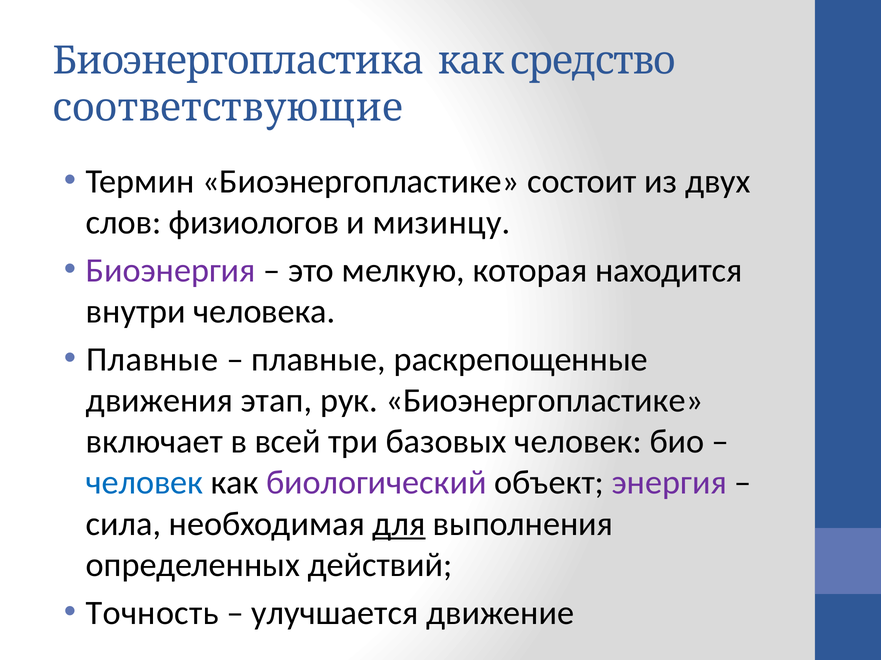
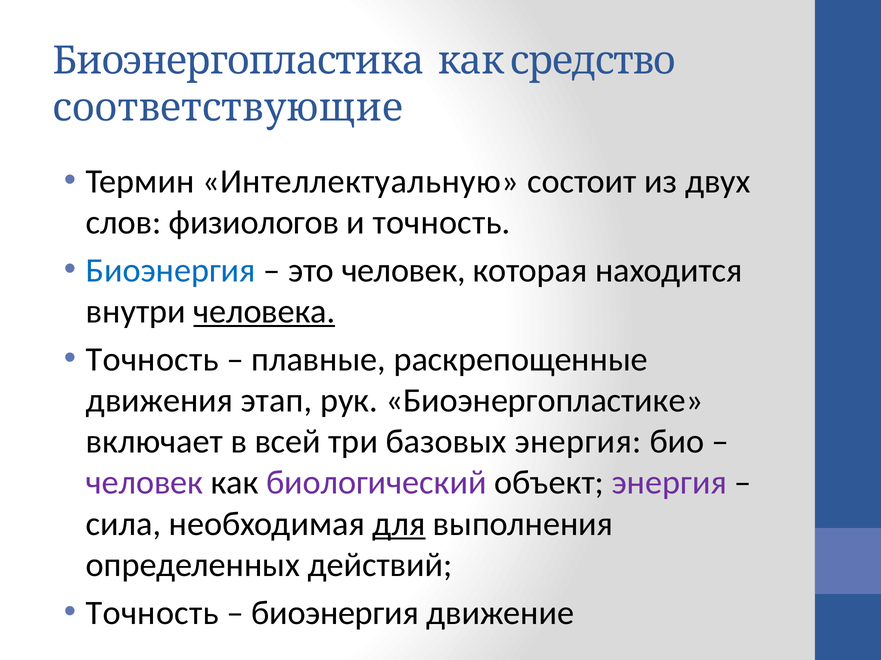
Термин Биоэнергопластике: Биоэнергопластике -> Интеллектуальную (361, 182)
и мизинцу: мизинцу -> точность (442, 223)
Биоэнергия colour: purple -> blue (171, 271)
это мелкую: мелкую -> человек (404, 271)
человека underline: none -> present (264, 312)
Плавные: Плавные -> Точность (152, 360)
базовых человек: человек -> энергия (578, 442)
человек colour: blue -> purple (145, 483)
улучшается: улучшается -> биоэнергия (335, 614)
